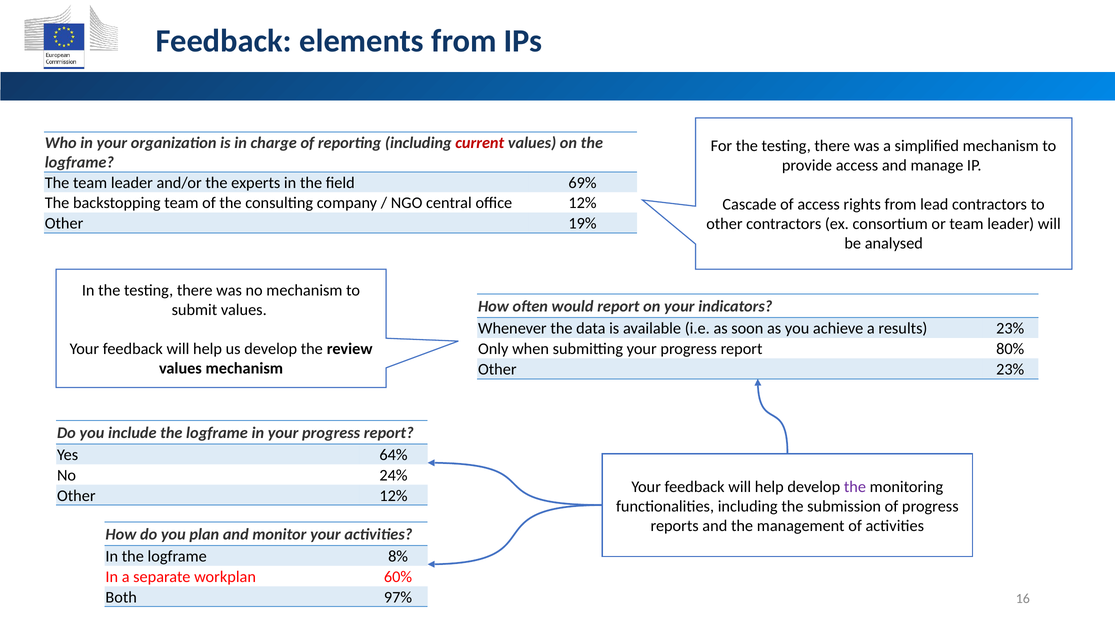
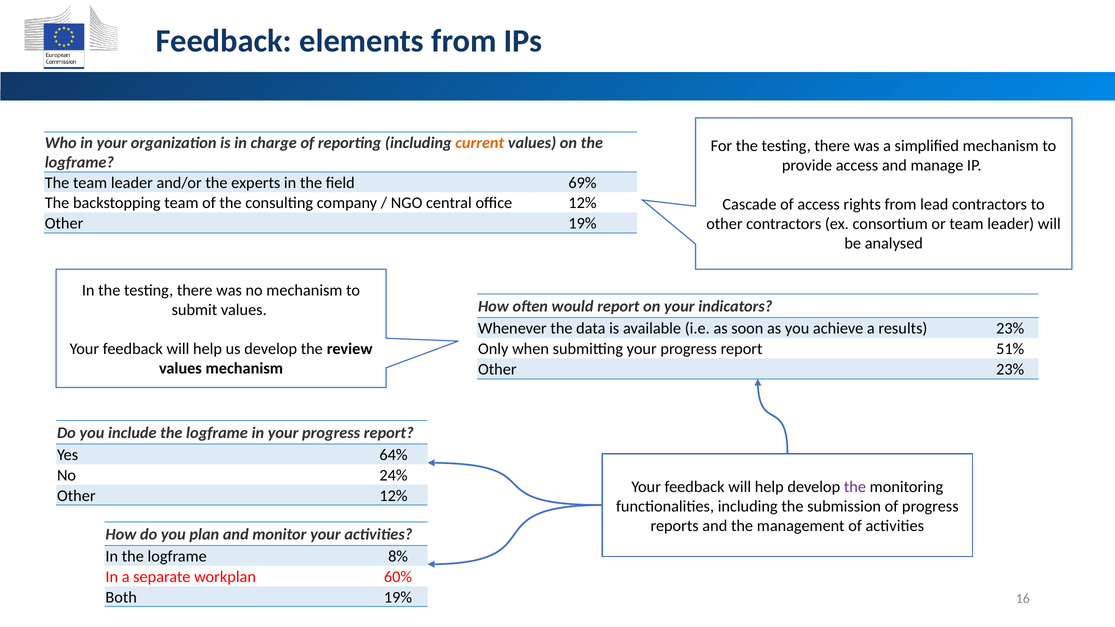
current colour: red -> orange (480, 143)
80%: 80% -> 51% (1010, 349)
Both 97%: 97% -> 19% (398, 597)
